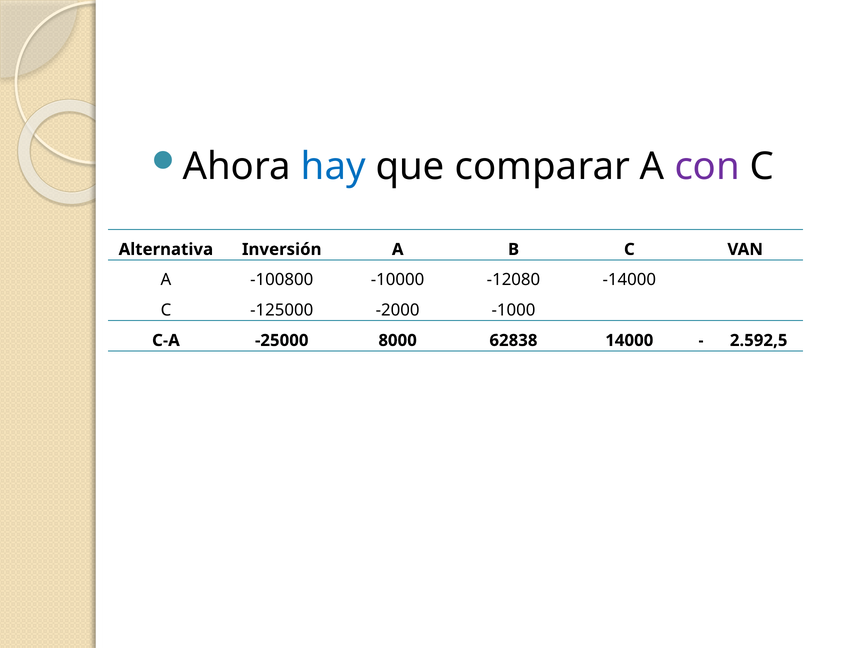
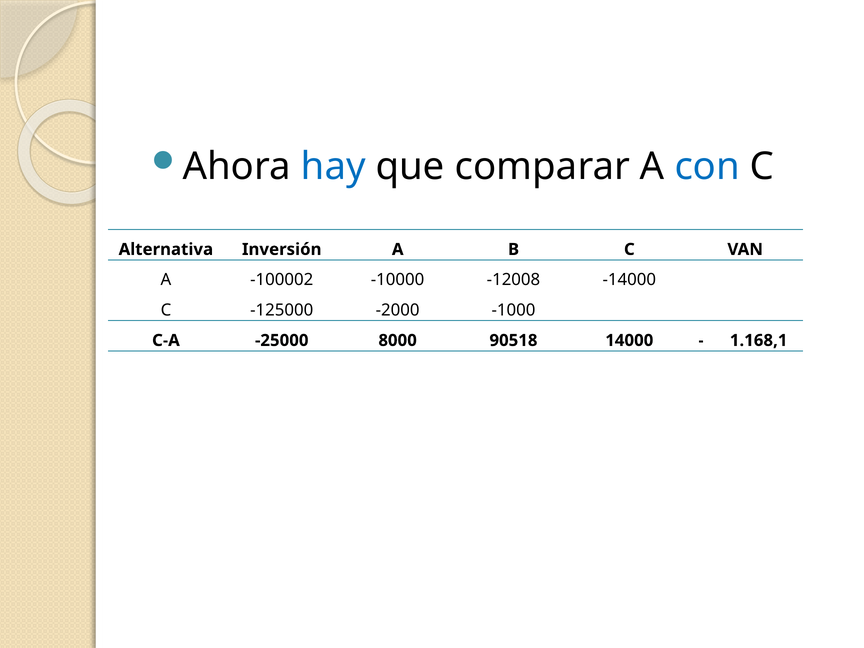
con colour: purple -> blue (707, 167)
-100800: -100800 -> -100002 (282, 280)
-12080: -12080 -> -12008 (513, 280)
62838: 62838 -> 90518 (513, 340)
2.592,5: 2.592,5 -> 1.168,1 (759, 340)
